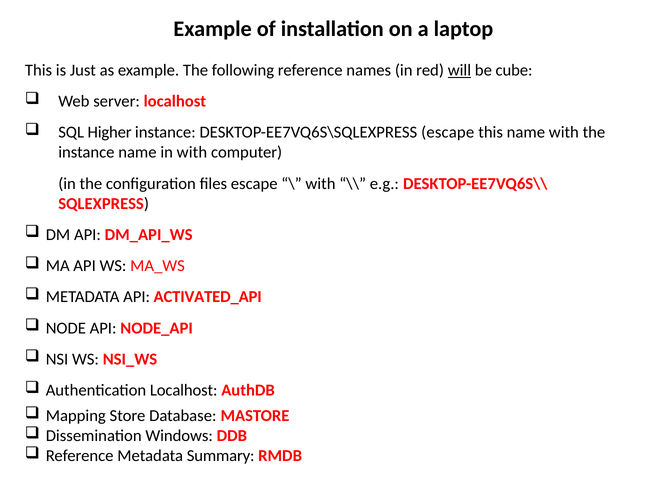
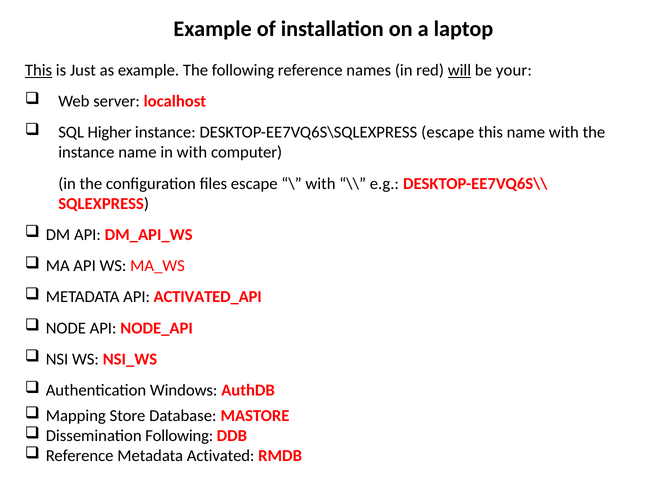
This underline: none -> present (39, 70)
cube: cube -> your (514, 70)
Authentication Localhost: Localhost -> Windows (184, 391)
Dissemination Windows: Windows -> Following (179, 436)
Summary: Summary -> Activated (221, 456)
